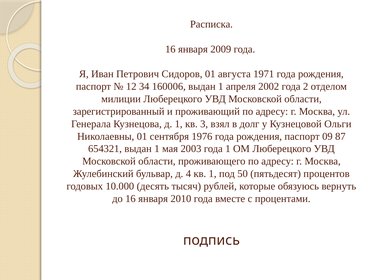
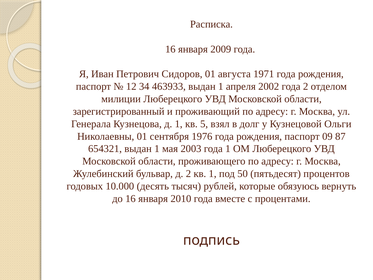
160006: 160006 -> 463933 (169, 86)
3: 3 -> 5 (204, 124)
д 4: 4 -> 2 (188, 174)
